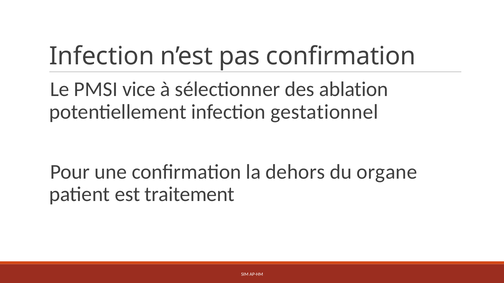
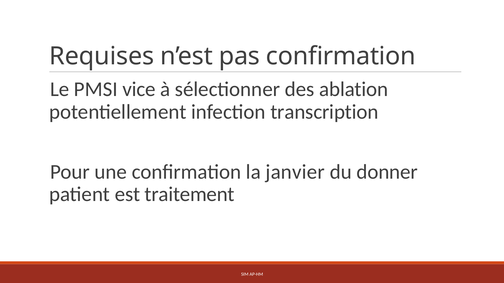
Infection: Infection -> Requises (102, 56)
gestationnel: gestationnel -> transcription (324, 112)
dehors: dehors -> janvier (295, 172)
organe: organe -> donner (387, 172)
